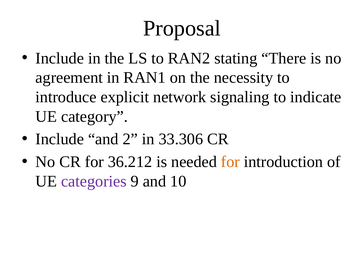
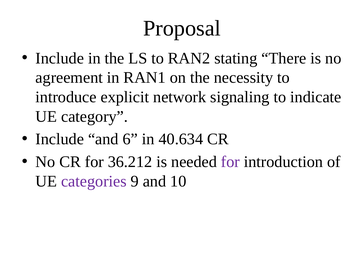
2: 2 -> 6 (130, 139)
33.306: 33.306 -> 40.634 (181, 139)
for colour: orange -> purple (230, 162)
